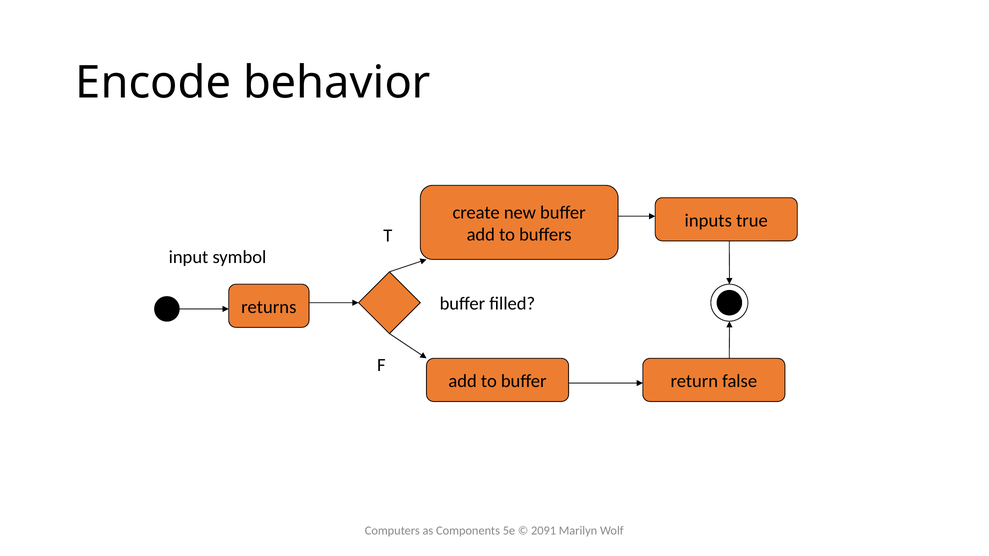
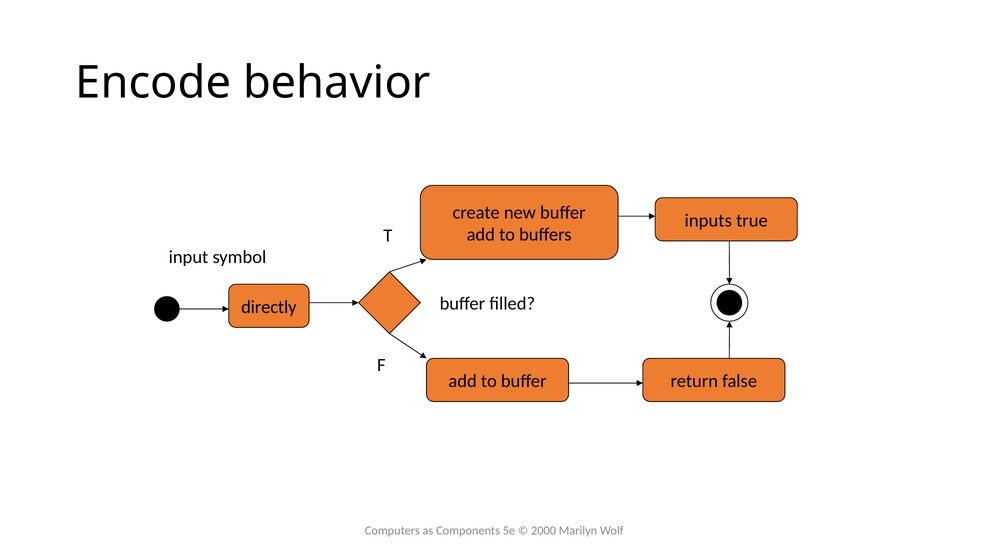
returns: returns -> directly (269, 307)
2091: 2091 -> 2000 (544, 531)
